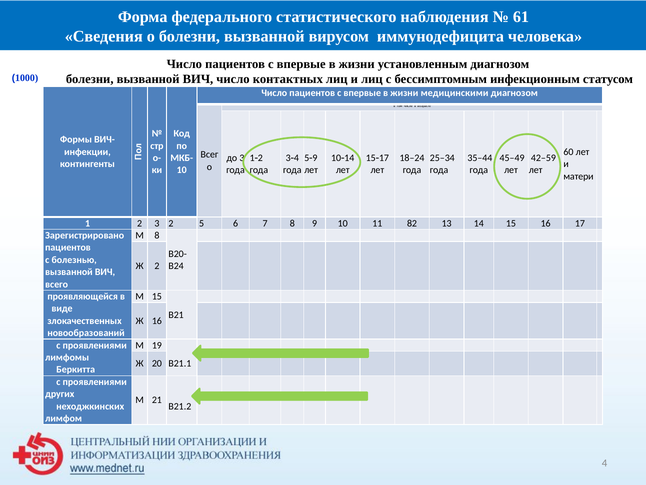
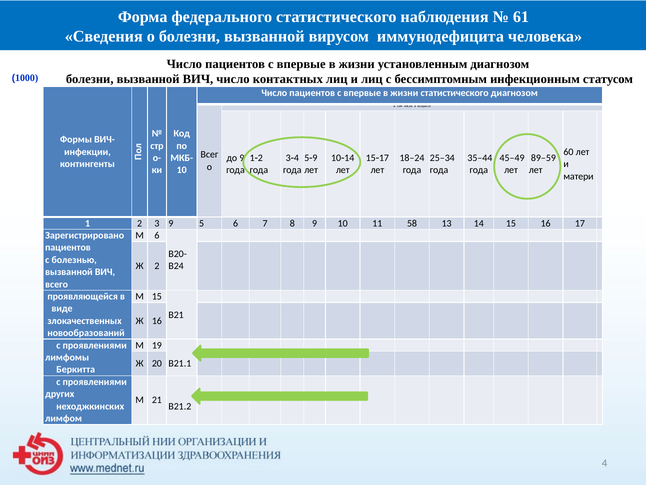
жизни медицинскими: медицинскими -> статистического (455, 93)
до 3: 3 -> 9 (242, 158)
42–59: 42–59 -> 89–59 (543, 158)
3 2: 2 -> 9 (171, 223)
82: 82 -> 58 (412, 223)
М 8: 8 -> 6 (157, 235)
